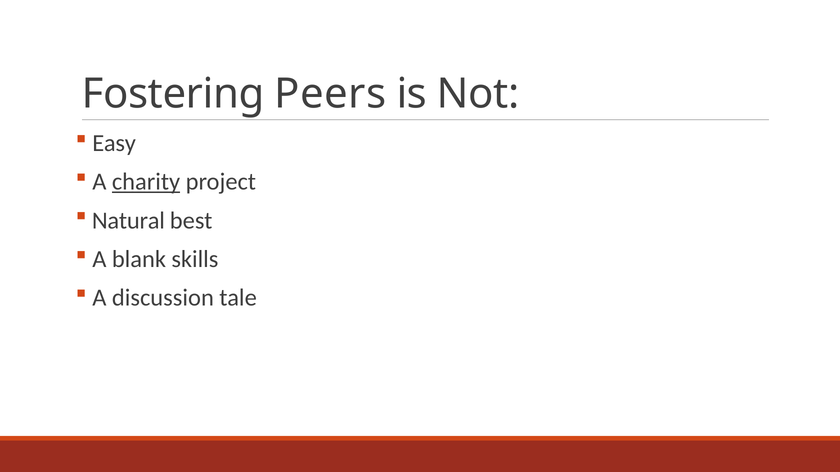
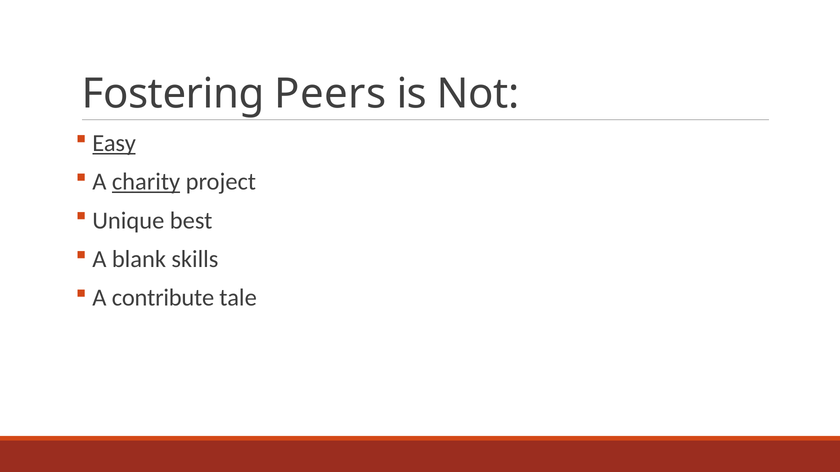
Easy underline: none -> present (114, 143)
Natural: Natural -> Unique (128, 221)
discussion: discussion -> contribute (163, 298)
